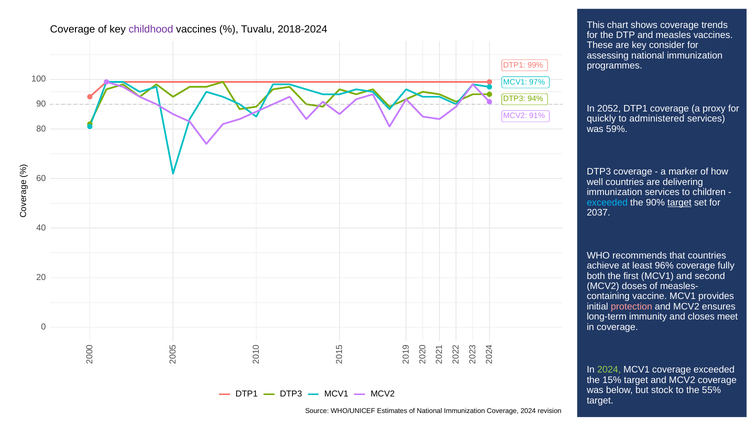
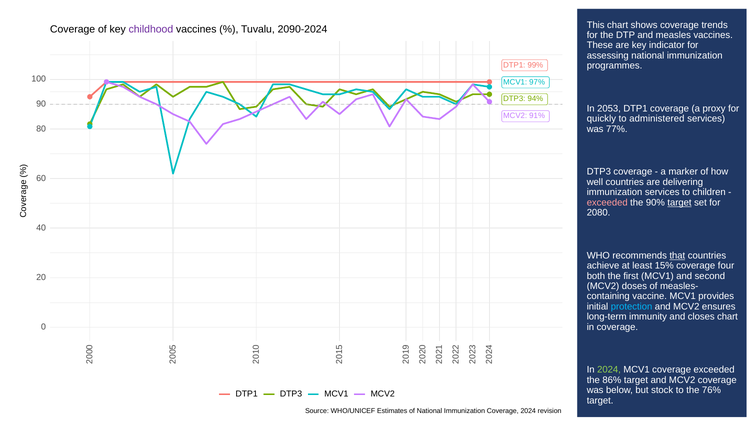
2018-2024: 2018-2024 -> 2090-2024 (303, 29)
consider: consider -> indicator (667, 45)
2052: 2052 -> 2053 (609, 108)
59%: 59% -> 77% (617, 129)
exceeded colour: light blue -> pink (607, 202)
2037: 2037 -> 2080 (599, 212)
that underline: none -> present (677, 255)
96%: 96% -> 15% (664, 265)
fully: fully -> four (726, 265)
protection colour: pink -> light blue (632, 306)
closes meet: meet -> chart (728, 316)
15%: 15% -> 86% (612, 379)
55%: 55% -> 76% (711, 390)
